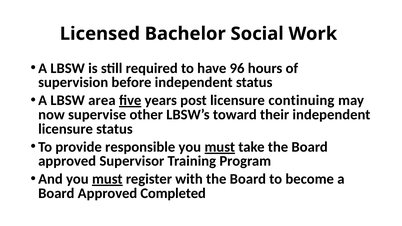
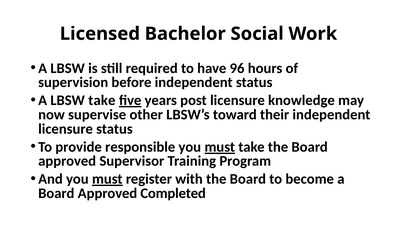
LBSW area: area -> take (102, 101)
continuing: continuing -> knowledge (301, 101)
